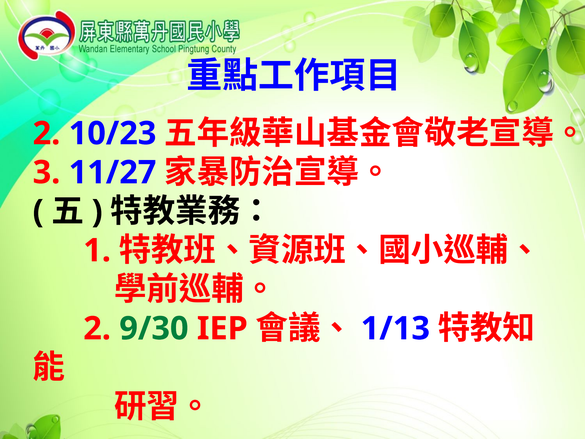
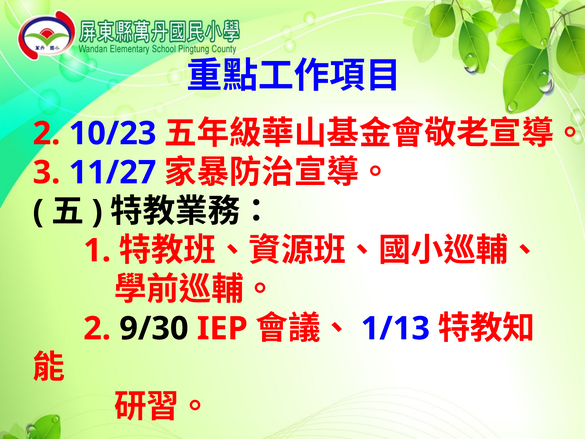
9/30 colour: green -> black (154, 328)
